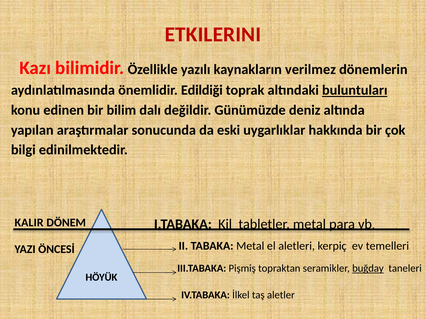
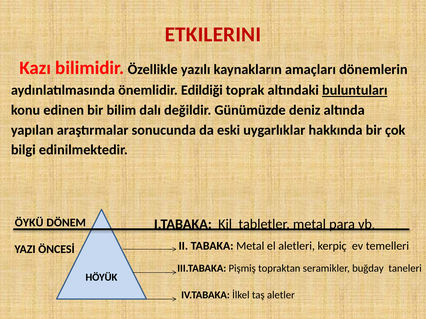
verilmez: verilmez -> amaçları (310, 70)
KALIR: KALIR -> ÖYKÜ (29, 223)
buğday underline: present -> none (368, 269)
